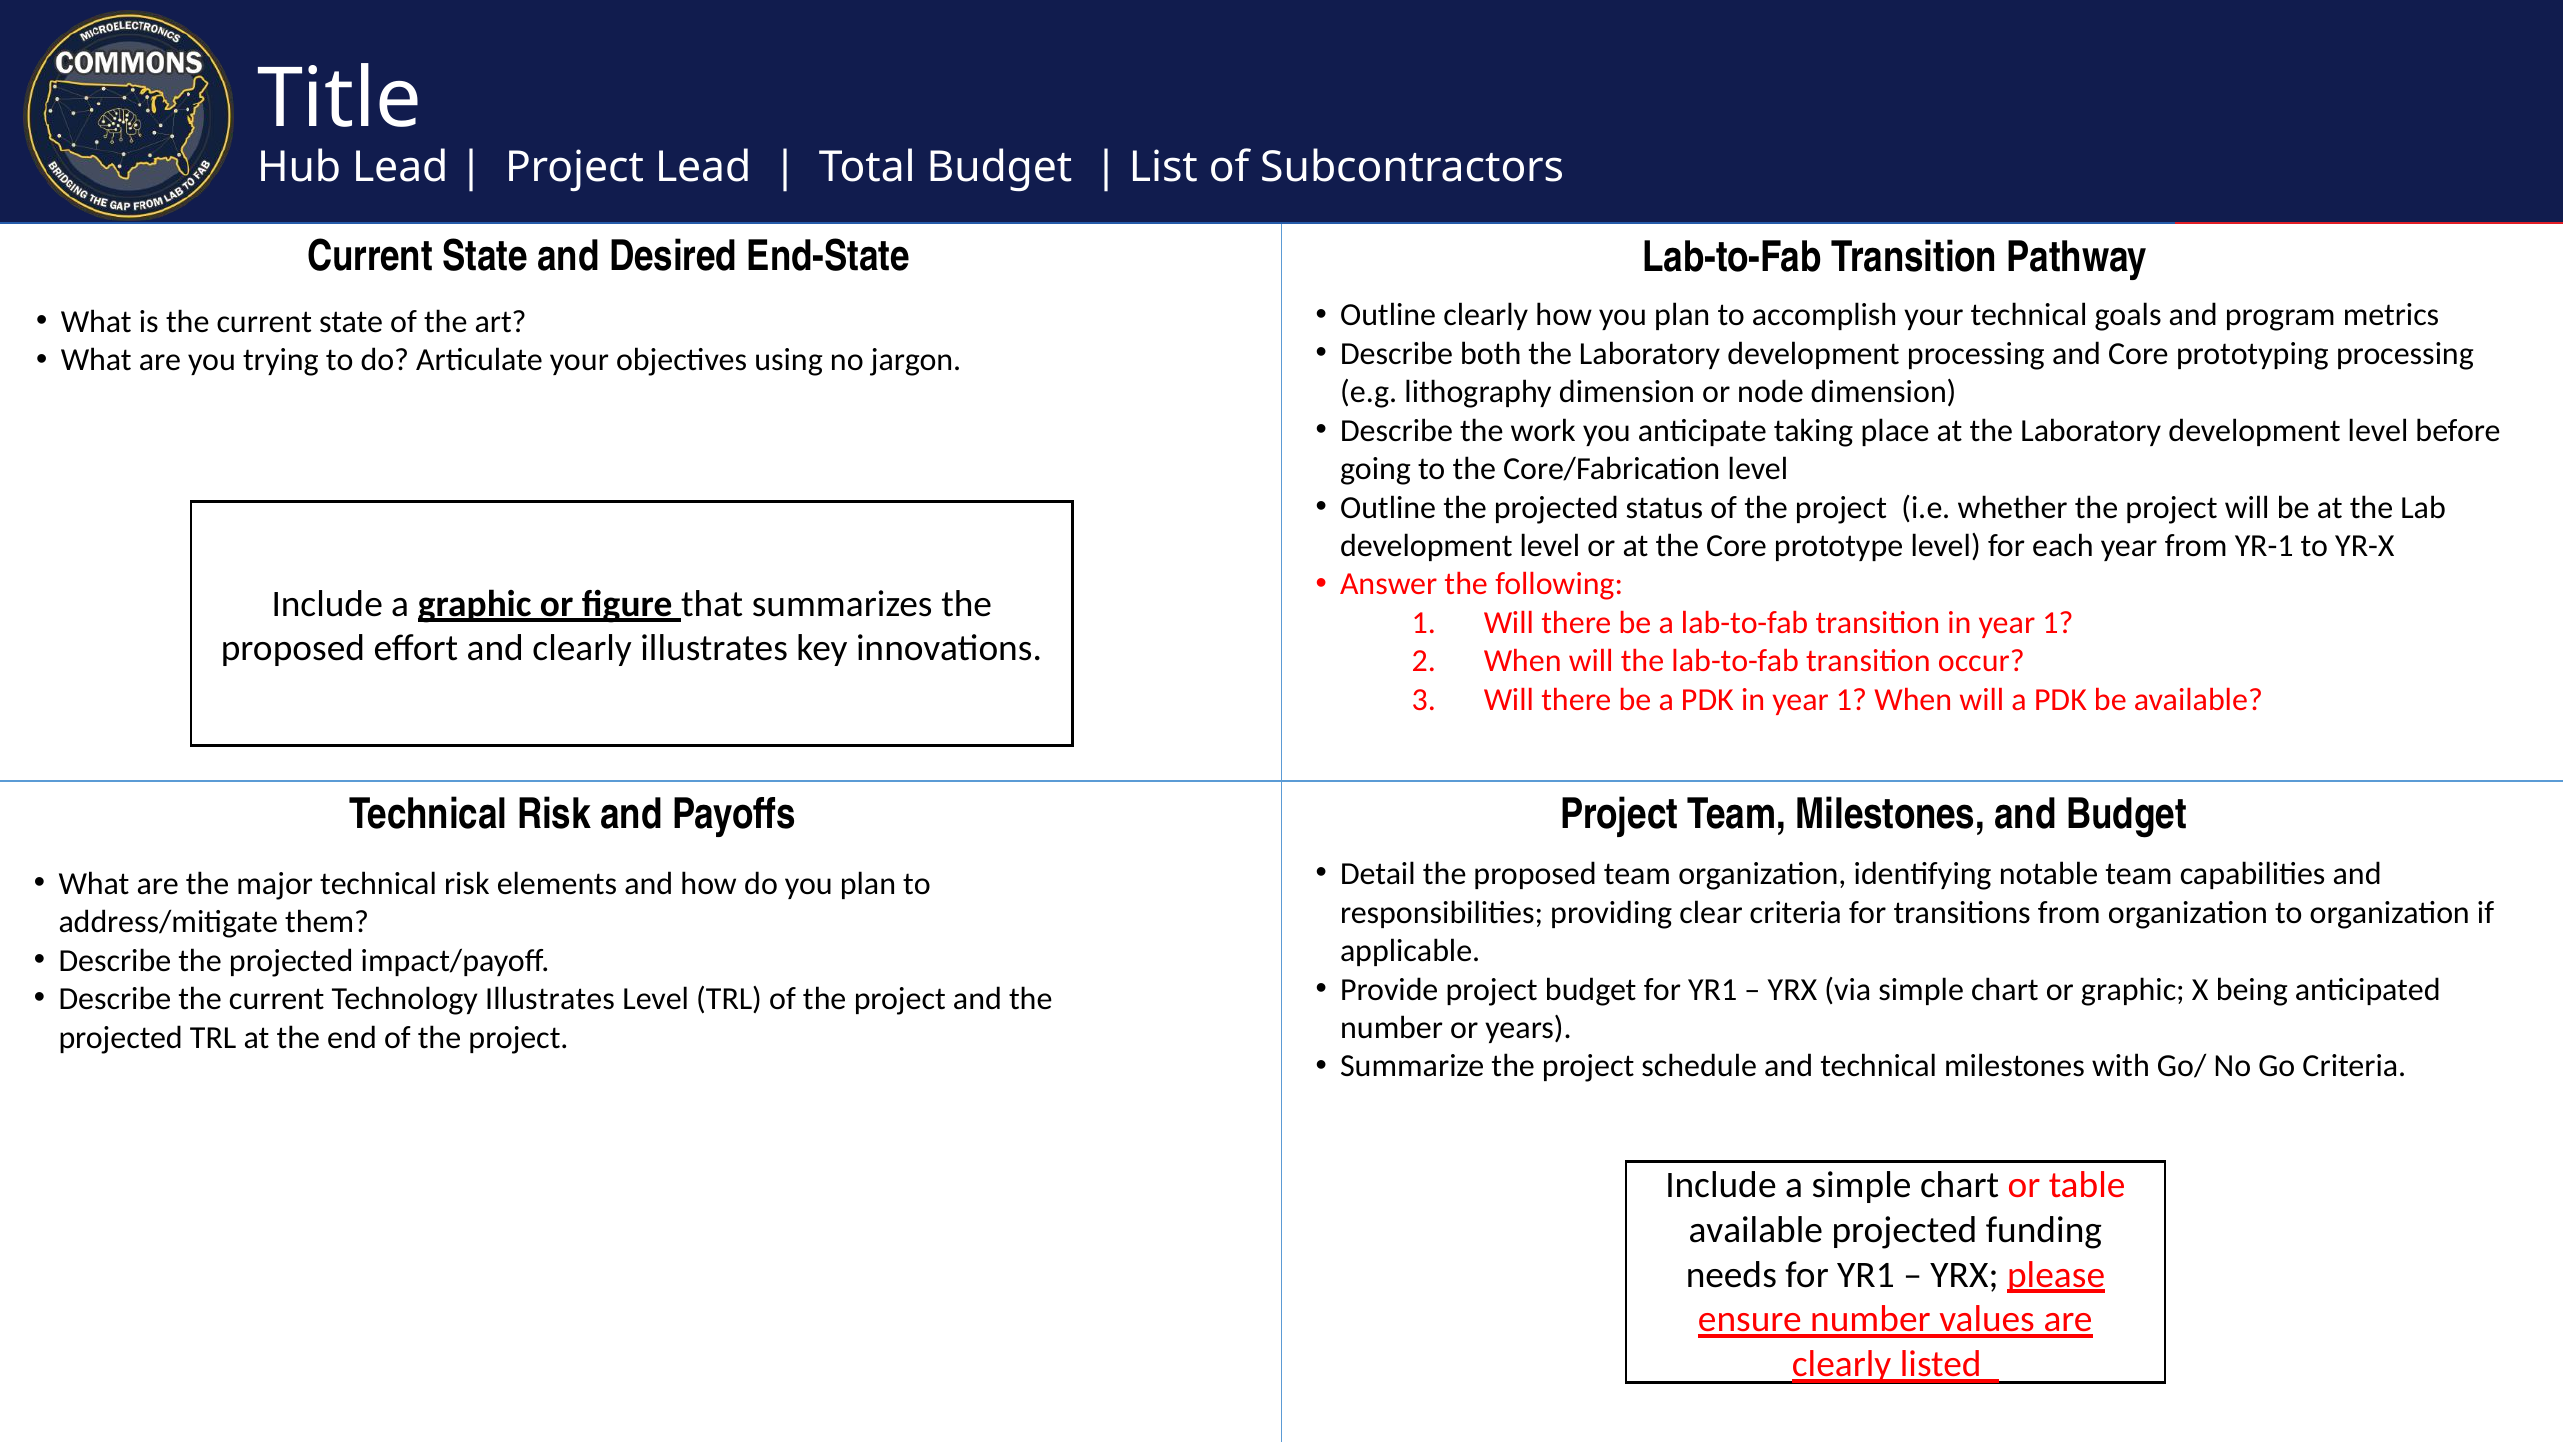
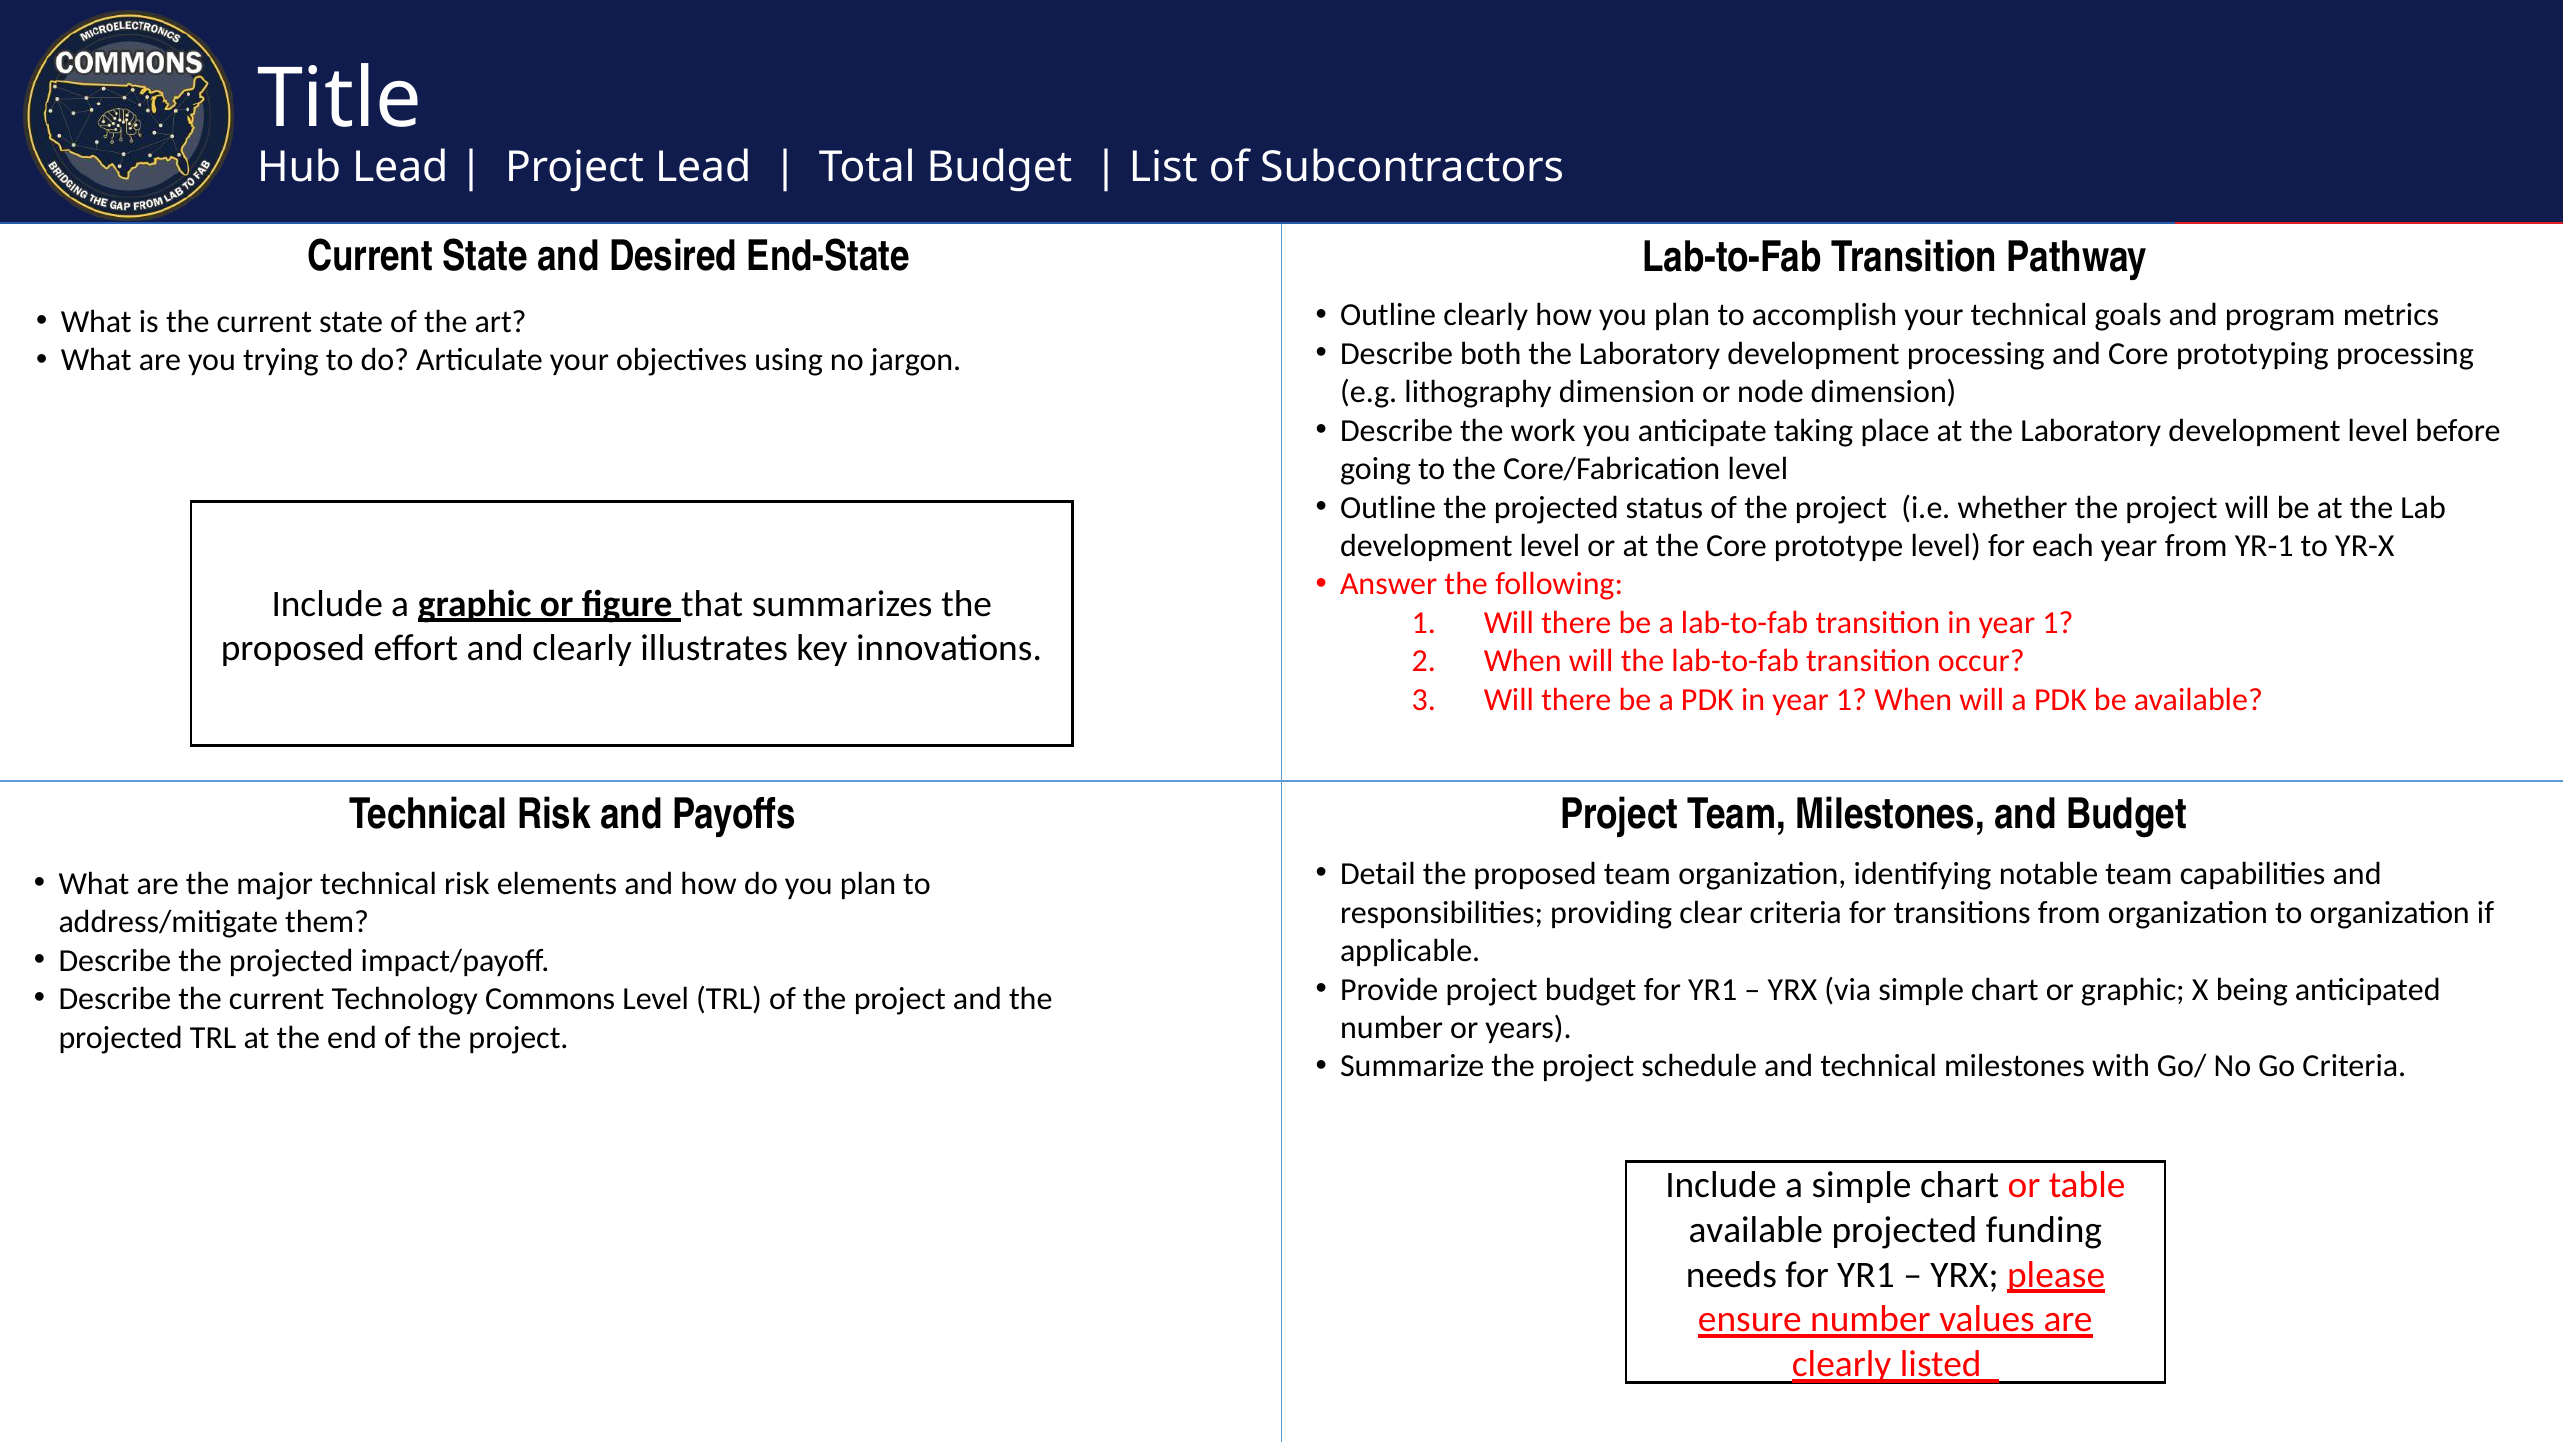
Technology Illustrates: Illustrates -> Commons (550, 999)
